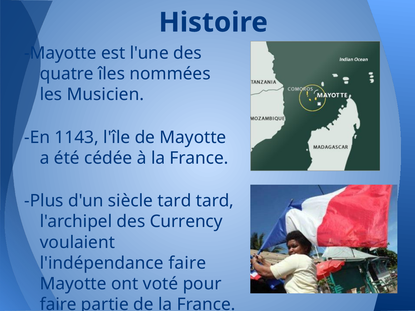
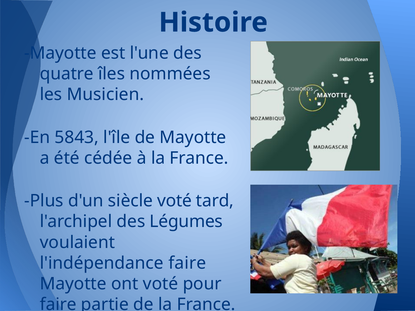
1143: 1143 -> 5843 (77, 137)
siècle tard: tard -> voté (174, 201)
Currency: Currency -> Légumes (186, 222)
